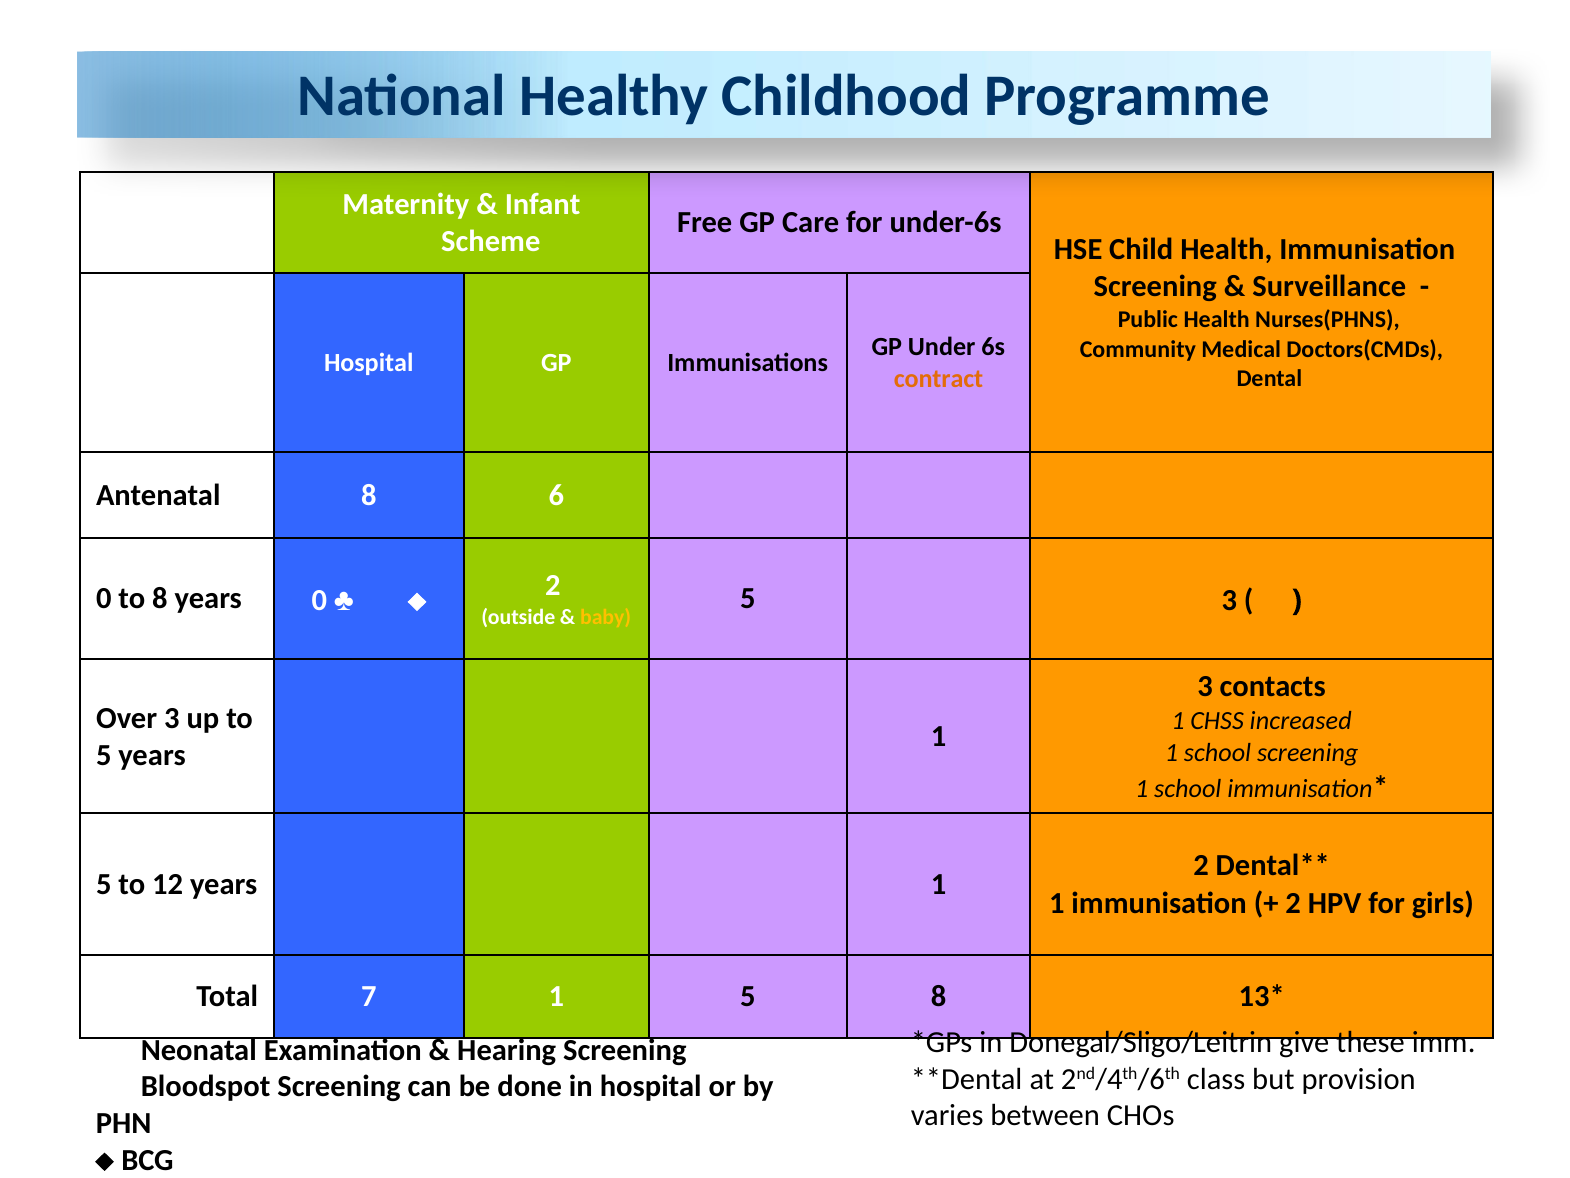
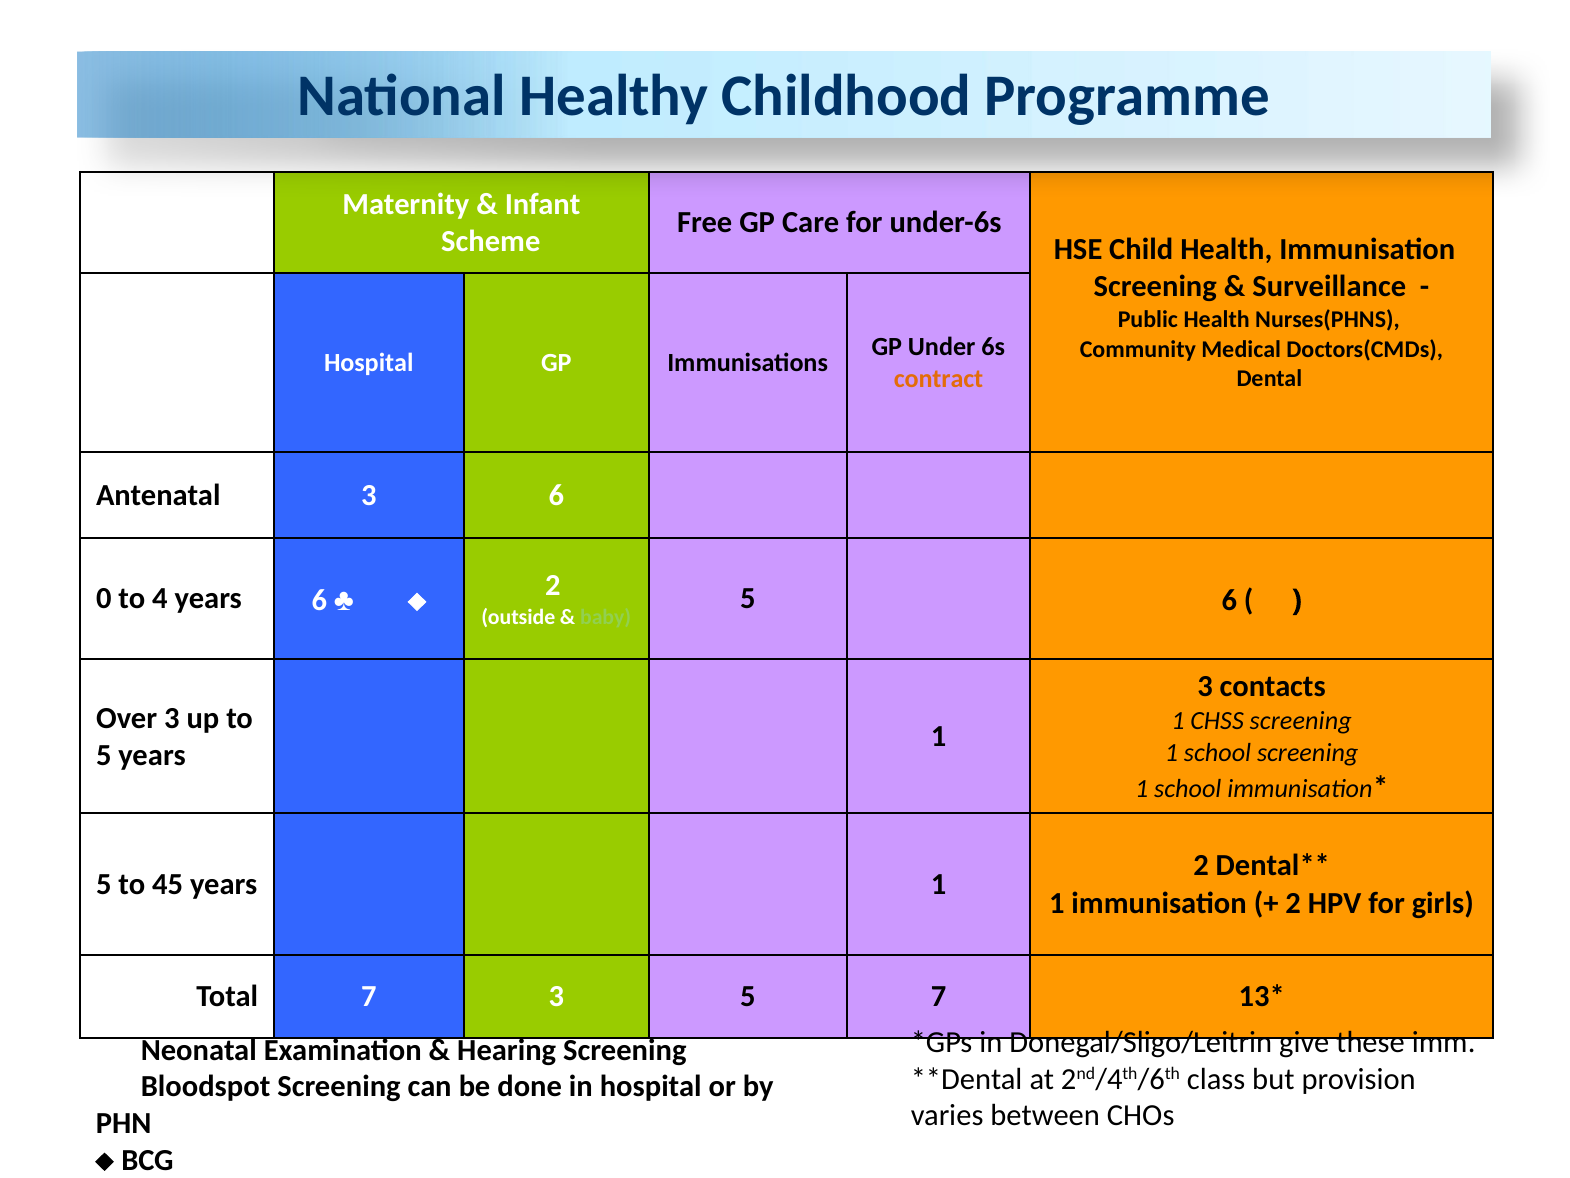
Antenatal 8: 8 -> 3 (369, 495)
to 8: 8 -> 4 (160, 599)
years 0: 0 -> 6 (319, 600)
5 3: 3 -> 6 (1229, 600)
baby colour: yellow -> light green (606, 617)
CHSS increased: increased -> screening (1301, 720)
12: 12 -> 45 (168, 884)
7 1: 1 -> 3 (556, 996)
5 8: 8 -> 7 (938, 996)
